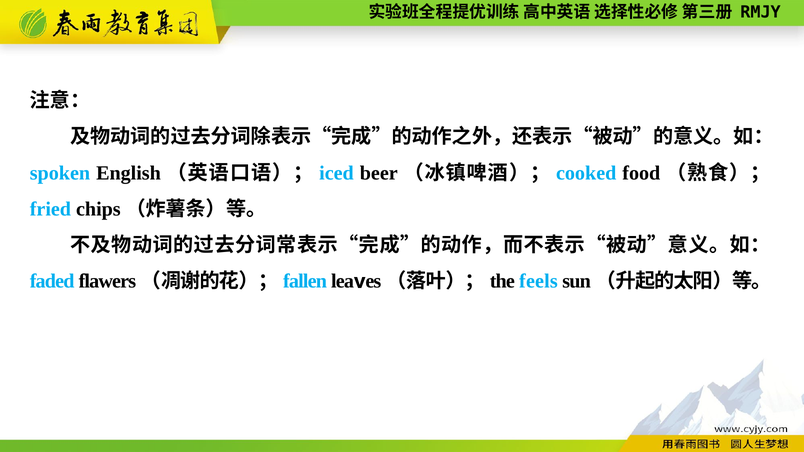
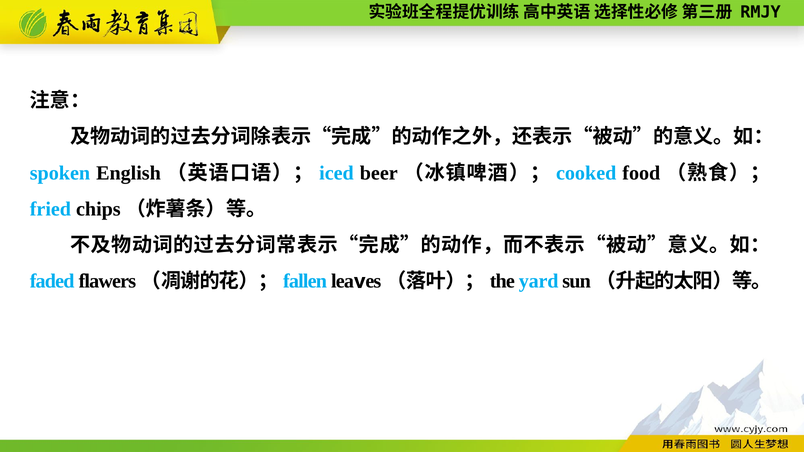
feels: feels -> yard (539, 282)
